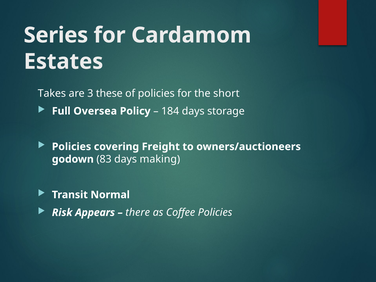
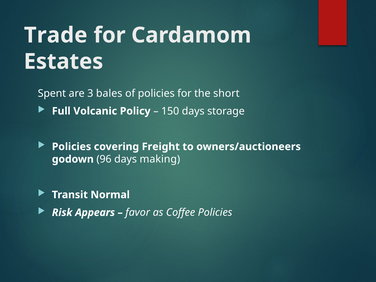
Series: Series -> Trade (56, 35)
Takes: Takes -> Spent (52, 93)
these: these -> bales (109, 93)
Oversea: Oversea -> Volcanic (95, 111)
184: 184 -> 150 (170, 111)
83: 83 -> 96 (104, 159)
there: there -> favor (138, 213)
